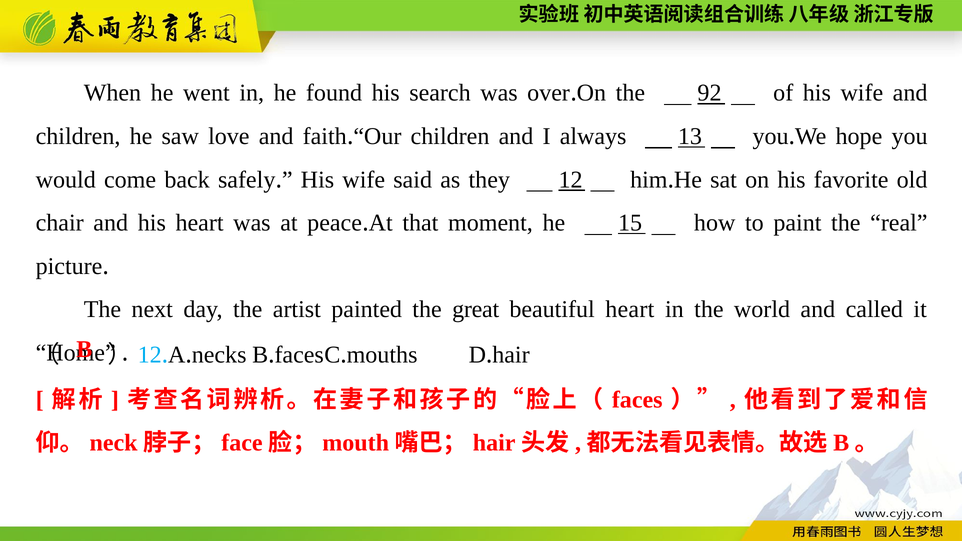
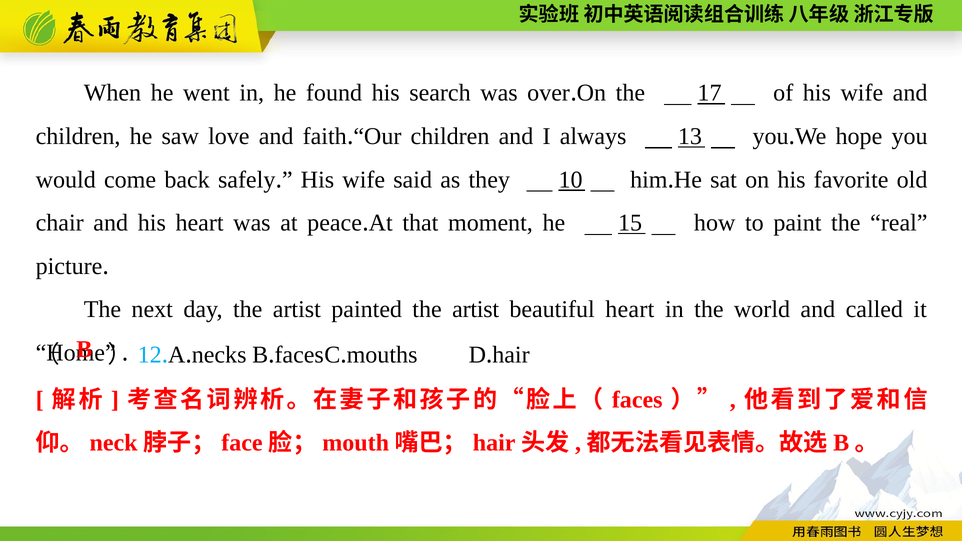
92: 92 -> 17 (710, 93)
12: 12 -> 10 (571, 180)
painted the great: great -> artist (476, 310)
